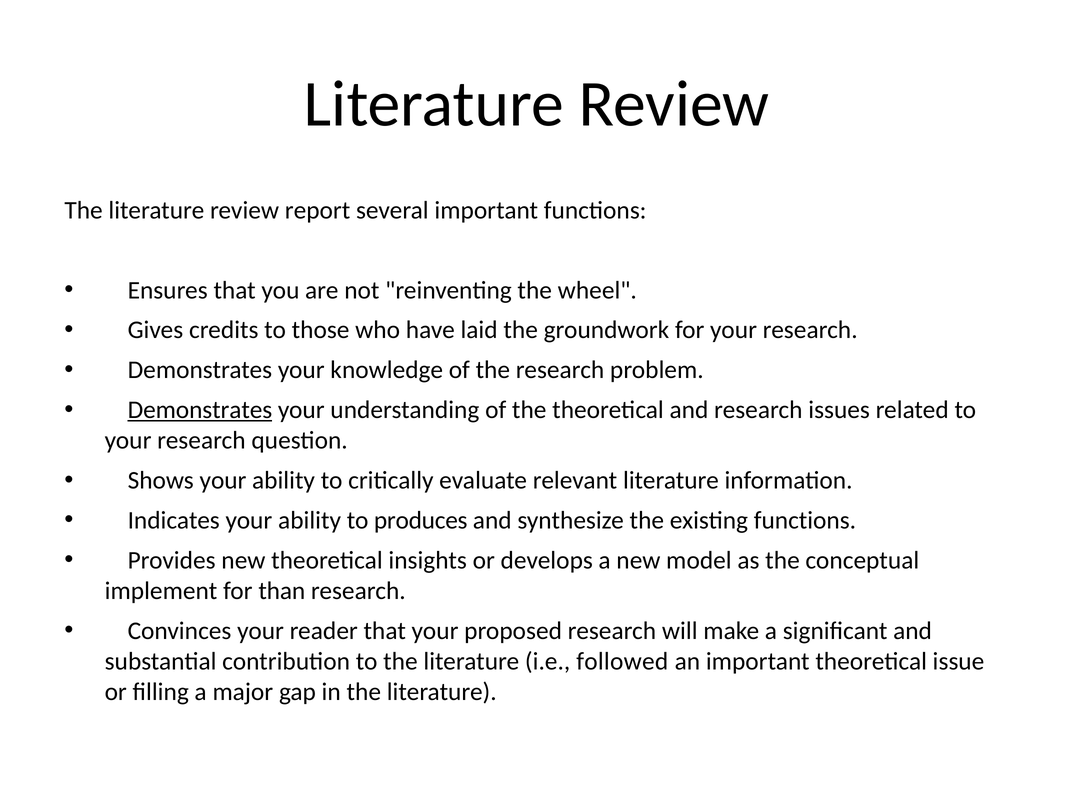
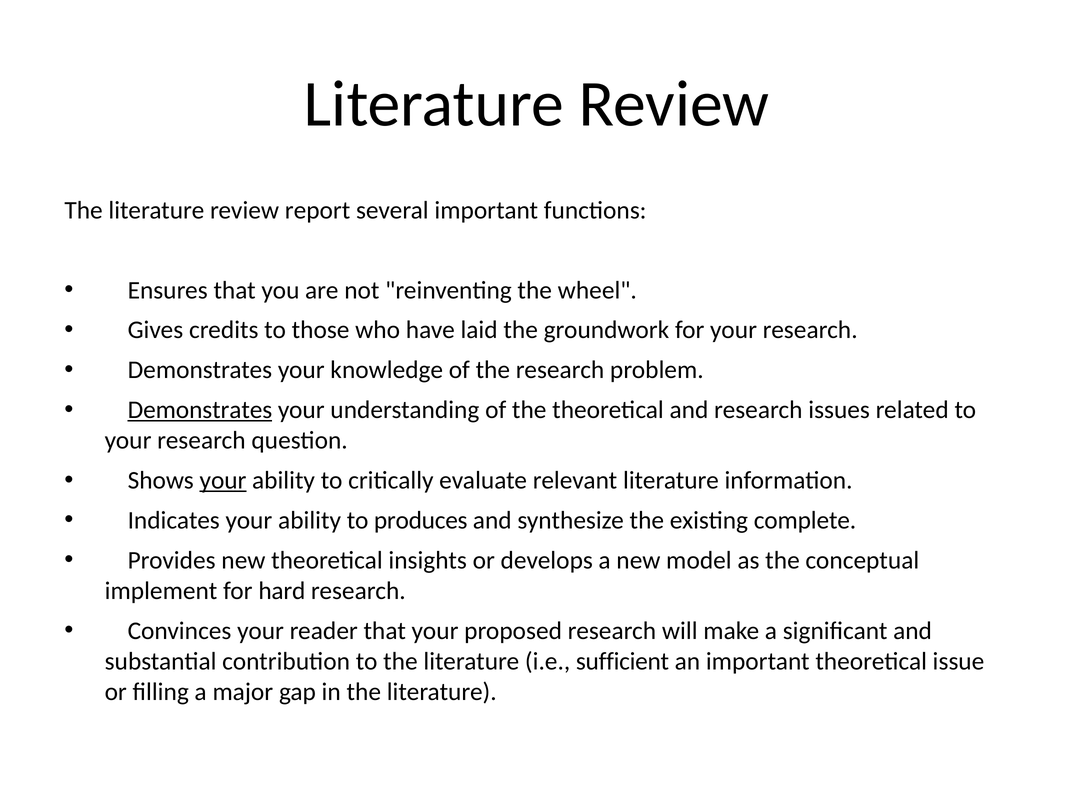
your underline: none -> present (223, 481)
existing functions: functions -> complete (805, 521)
than: than -> hard (282, 591)
followed: followed -> sufficient (623, 662)
